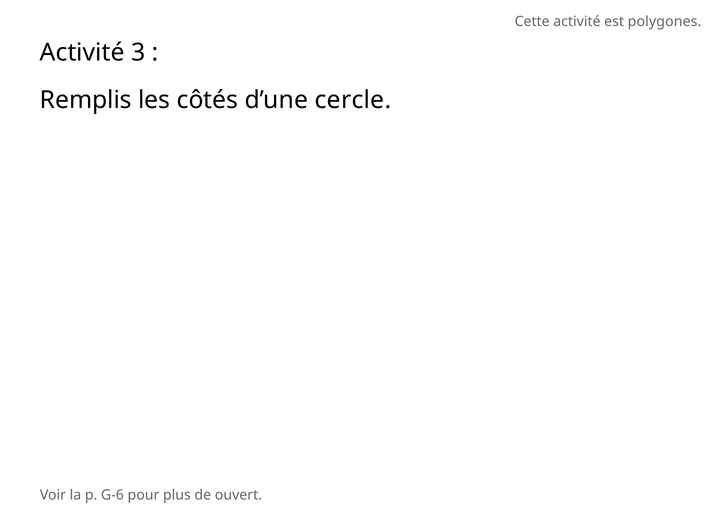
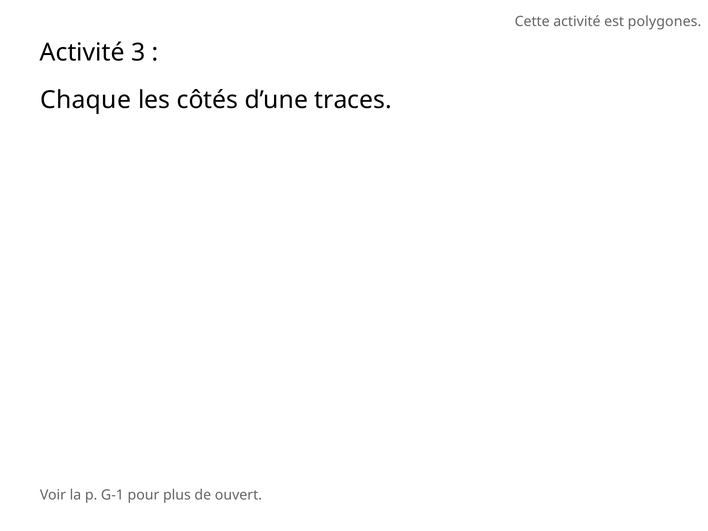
Remplis: Remplis -> Chaque (86, 100)
cercle: cercle -> traces (353, 100)
G-6: G-6 -> G-1 (112, 495)
